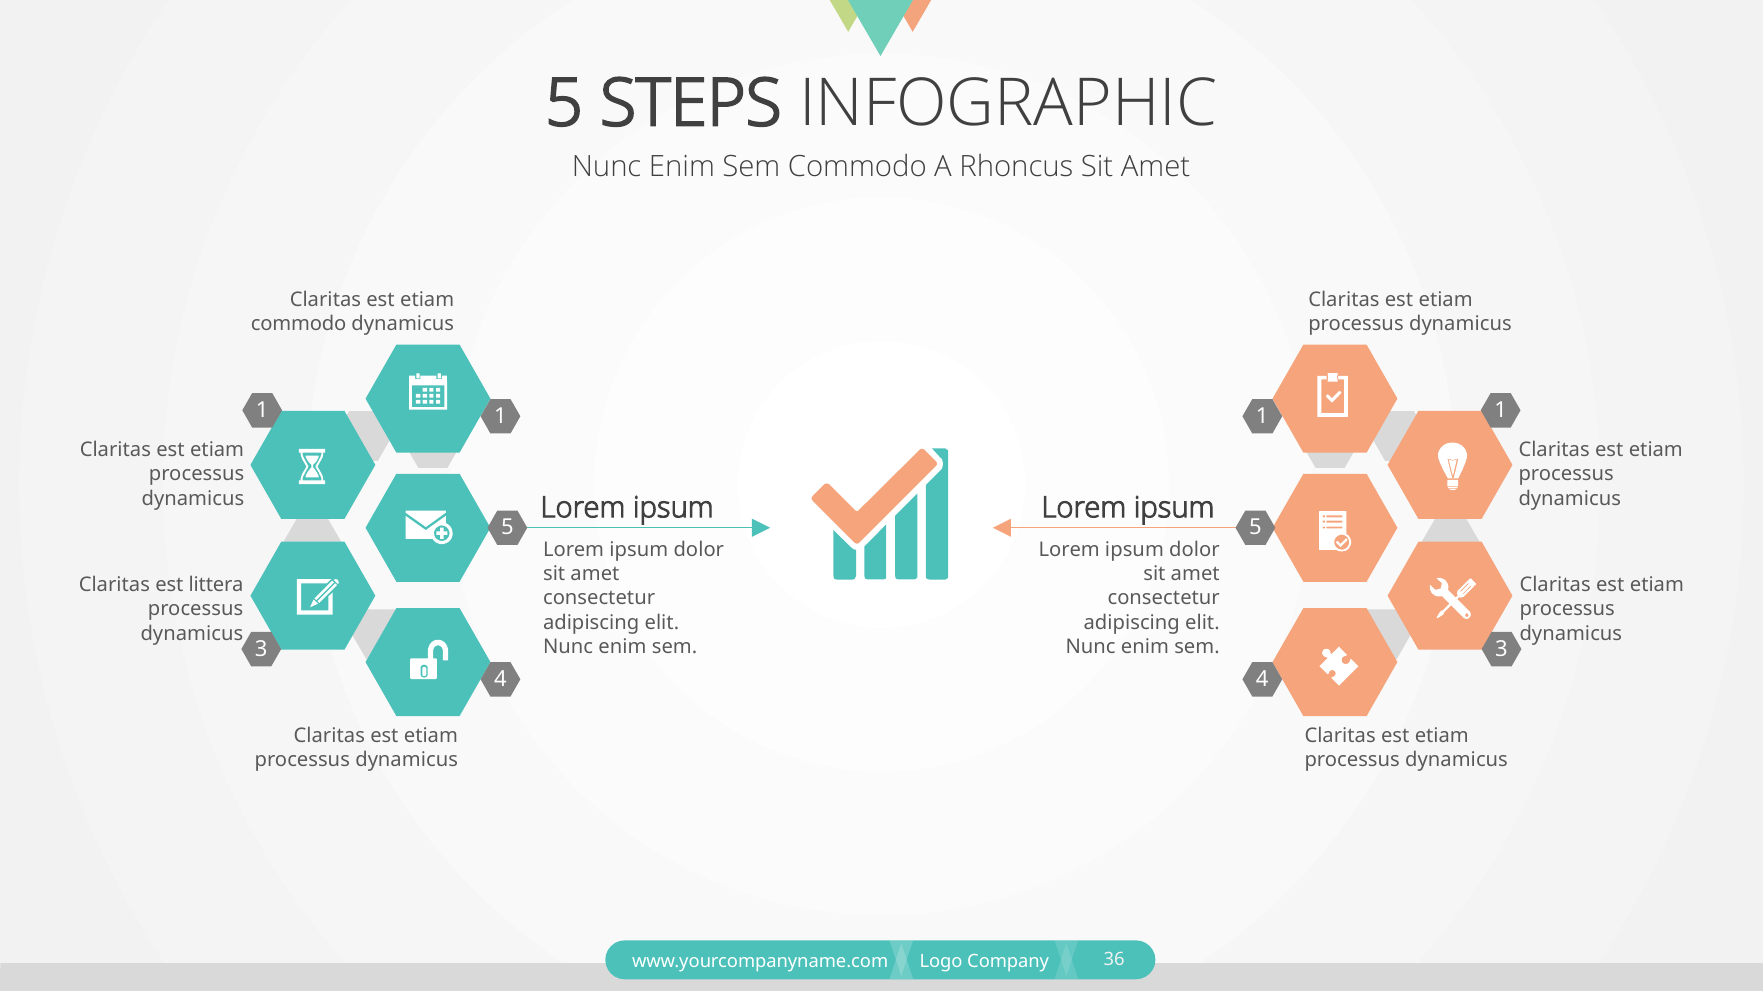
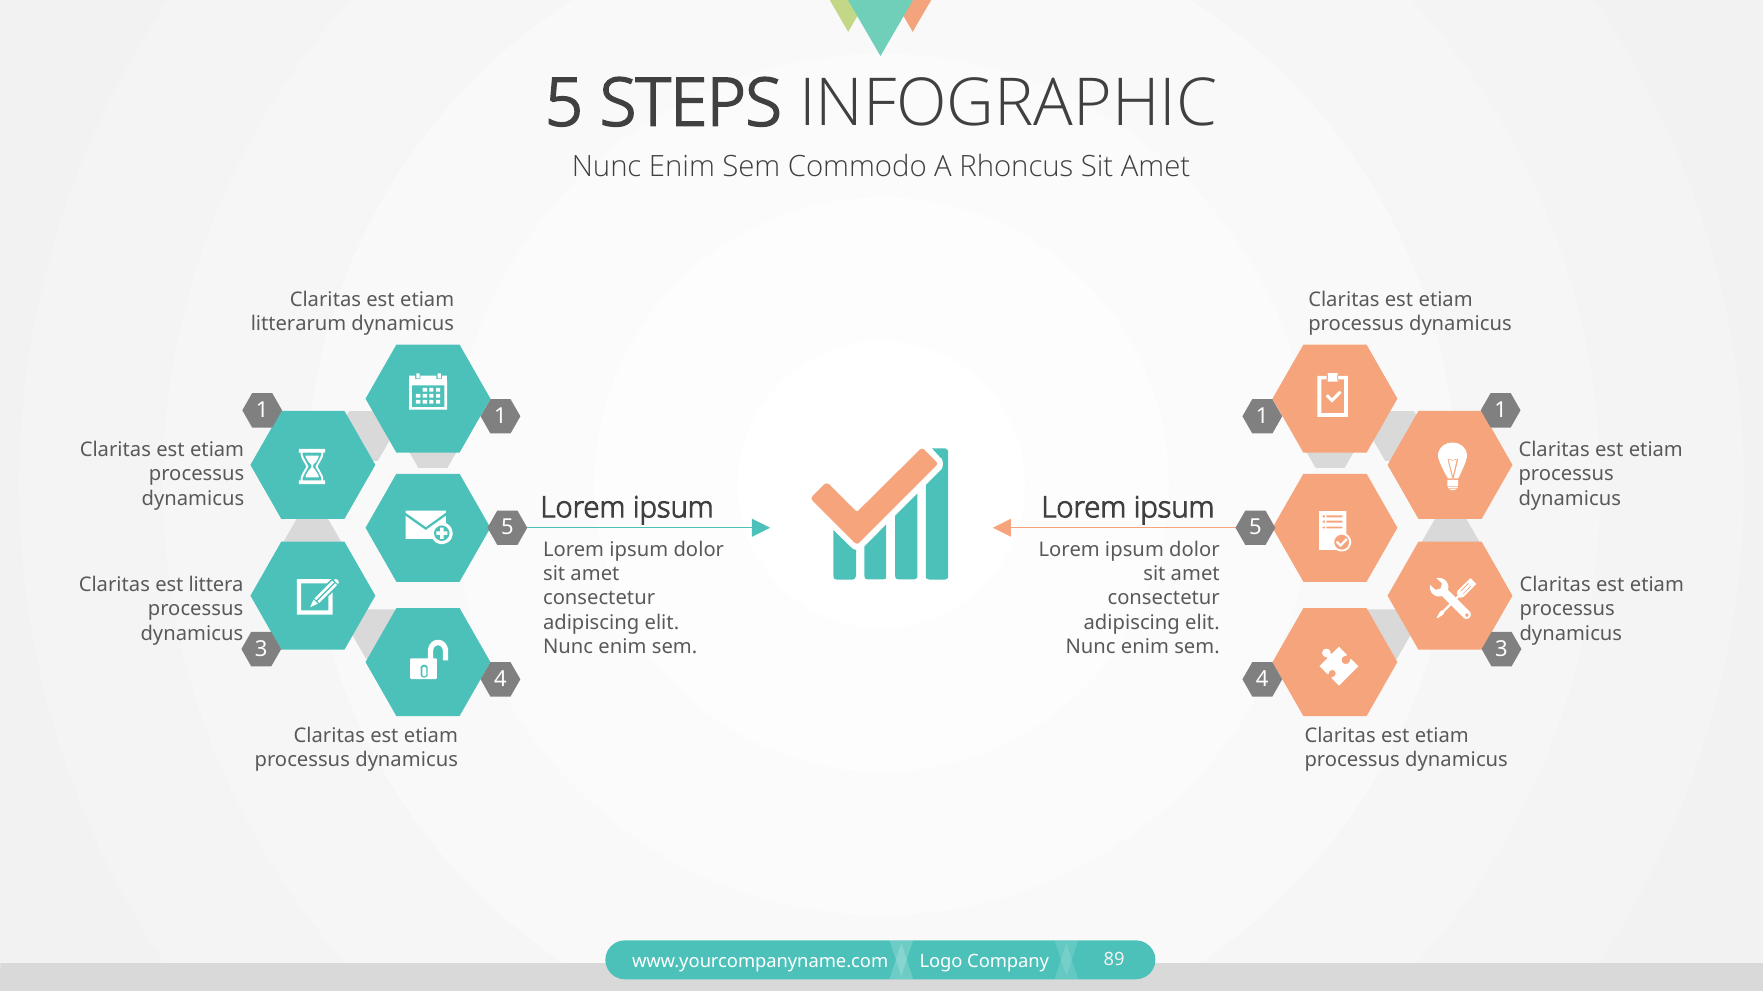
commodo: commodo -> litterarum (298, 324)
36: 36 -> 89 (1114, 960)
